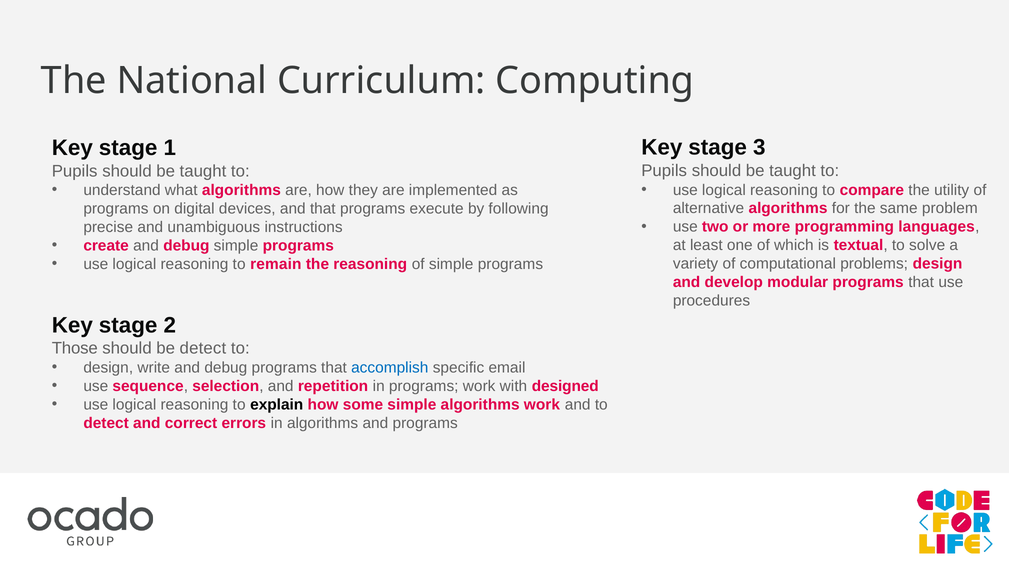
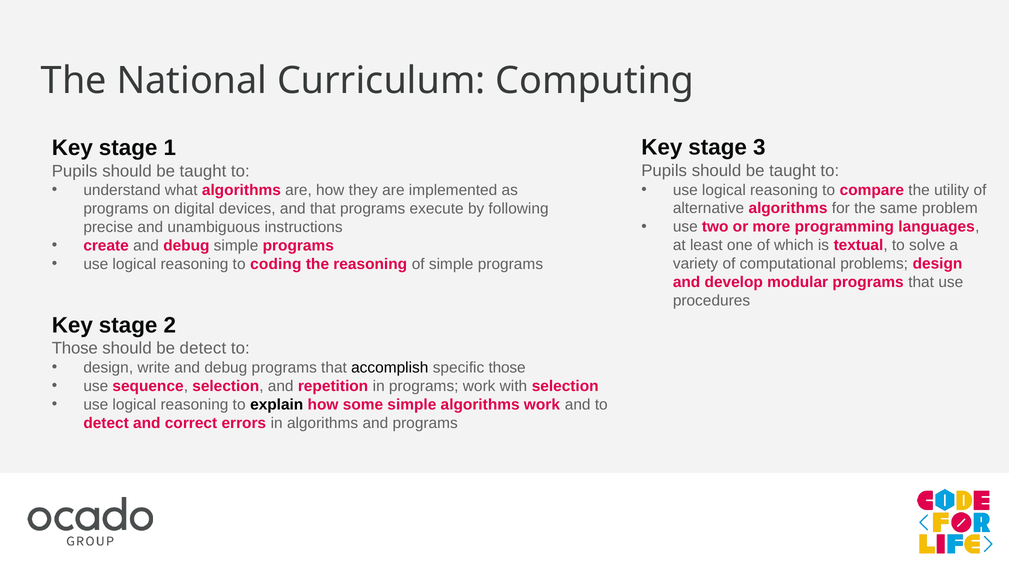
remain: remain -> coding (276, 264)
accomplish colour: blue -> black (390, 368)
specific email: email -> those (507, 368)
with designed: designed -> selection (565, 386)
